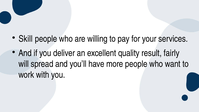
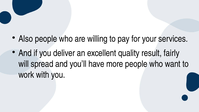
Skill: Skill -> Also (26, 39)
